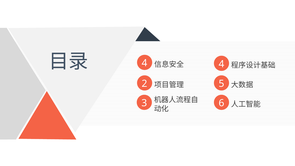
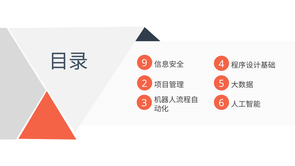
4: 4 -> 9 (145, 63)
